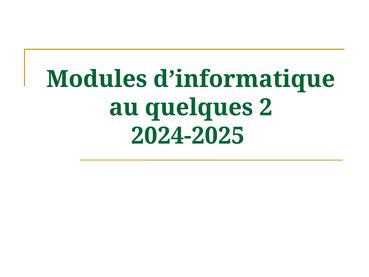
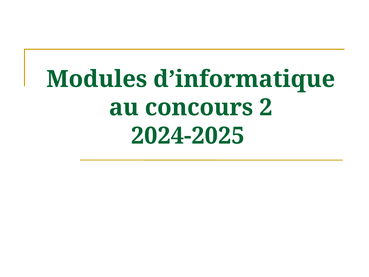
quelques: quelques -> concours (199, 107)
